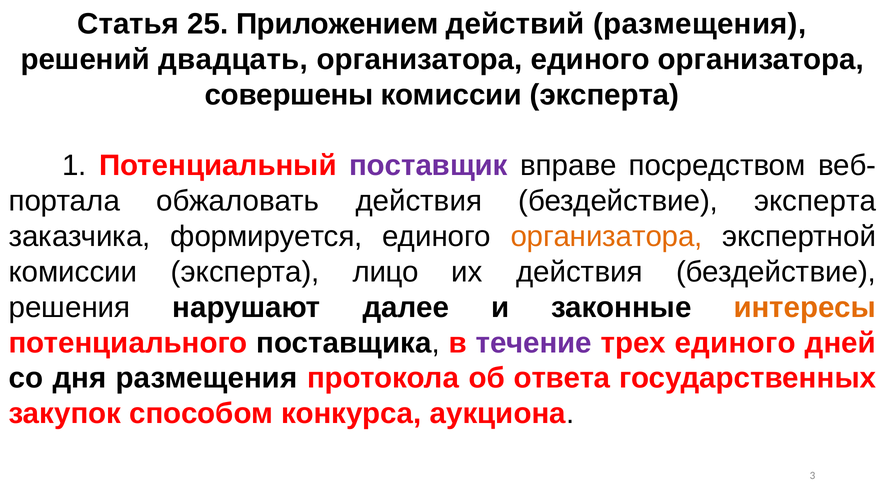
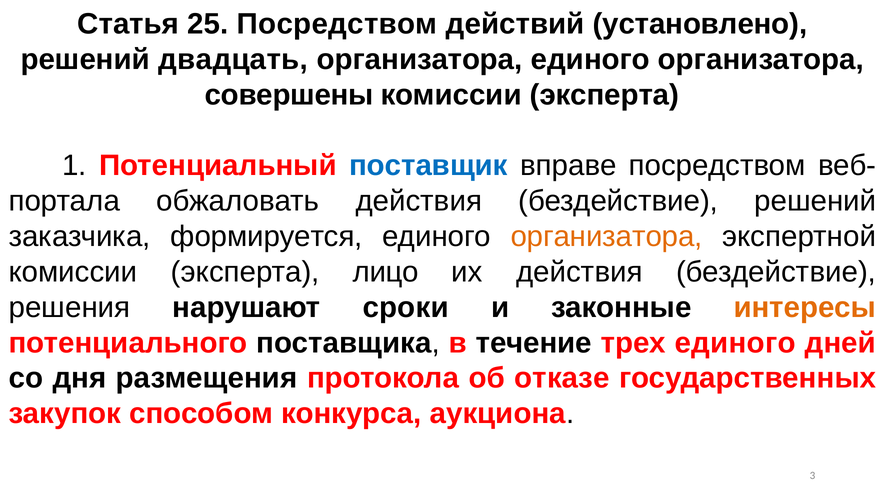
25 Приложением: Приложением -> Посредством (337, 24)
действий размещения: размещения -> установлено (700, 24)
поставщик colour: purple -> blue (428, 166)
бездействие эксперта: эксперта -> решений (815, 201)
далее: далее -> сроки (406, 307)
течение colour: purple -> black (534, 343)
ответа: ответа -> отказе (562, 378)
